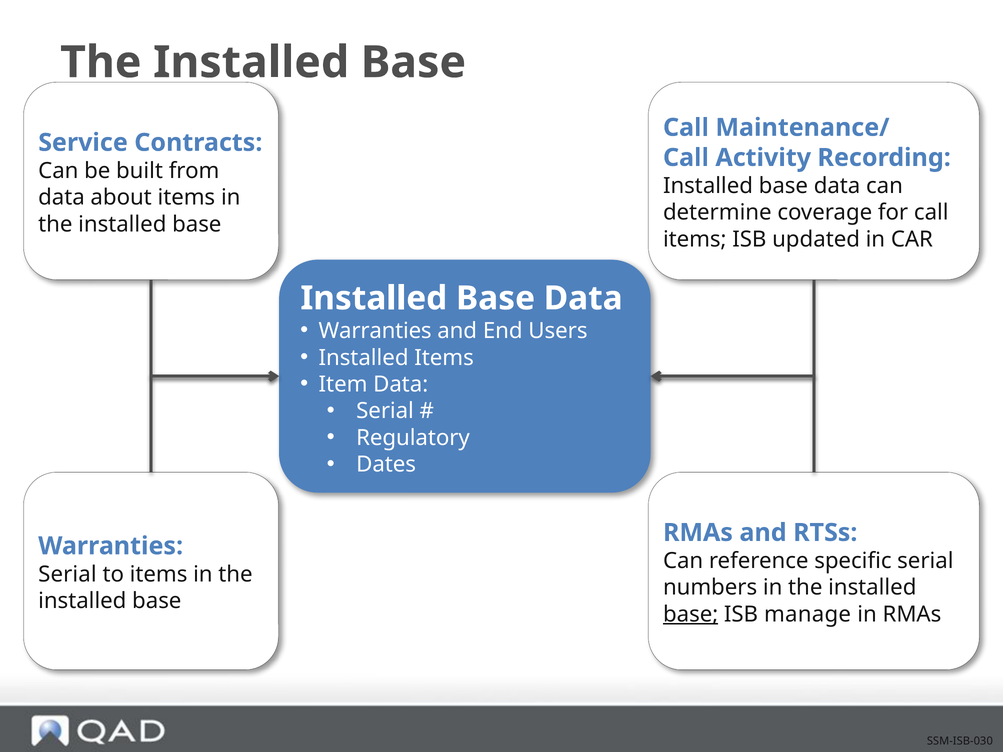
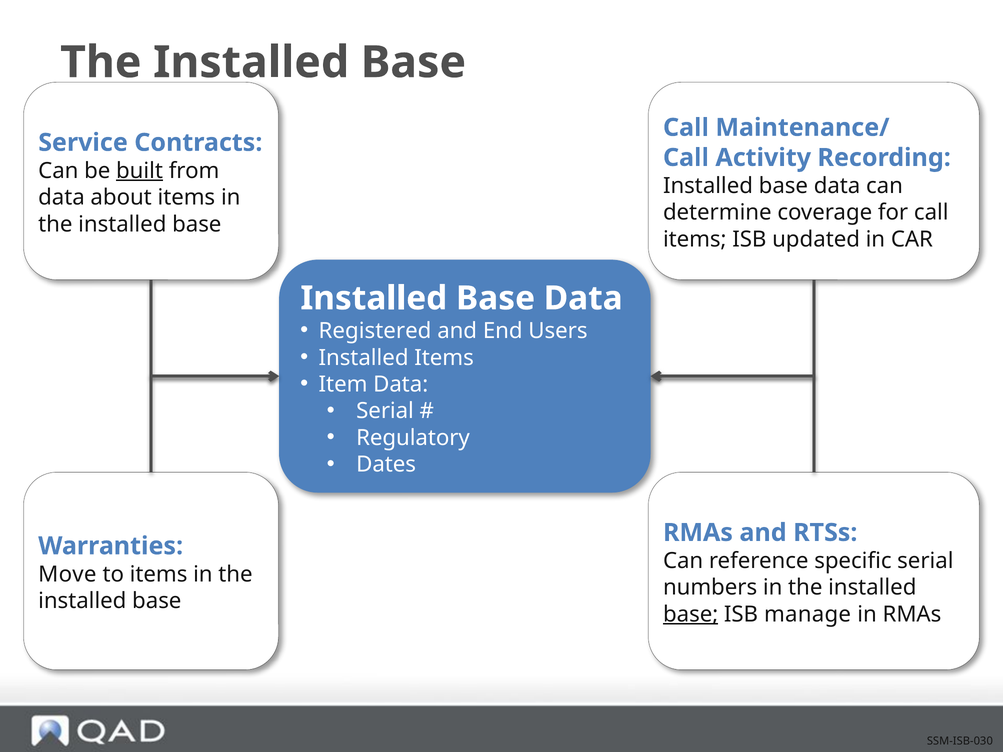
built underline: none -> present (140, 171)
Warranties: Warranties -> Registered (375, 331)
Serial: Serial -> Move (67, 574)
